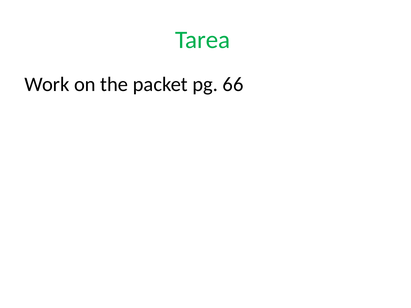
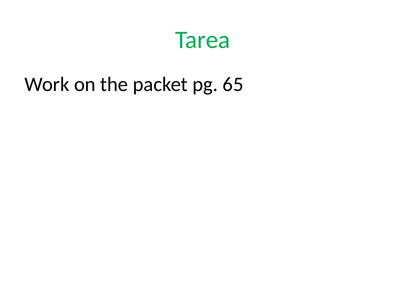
66: 66 -> 65 (233, 84)
